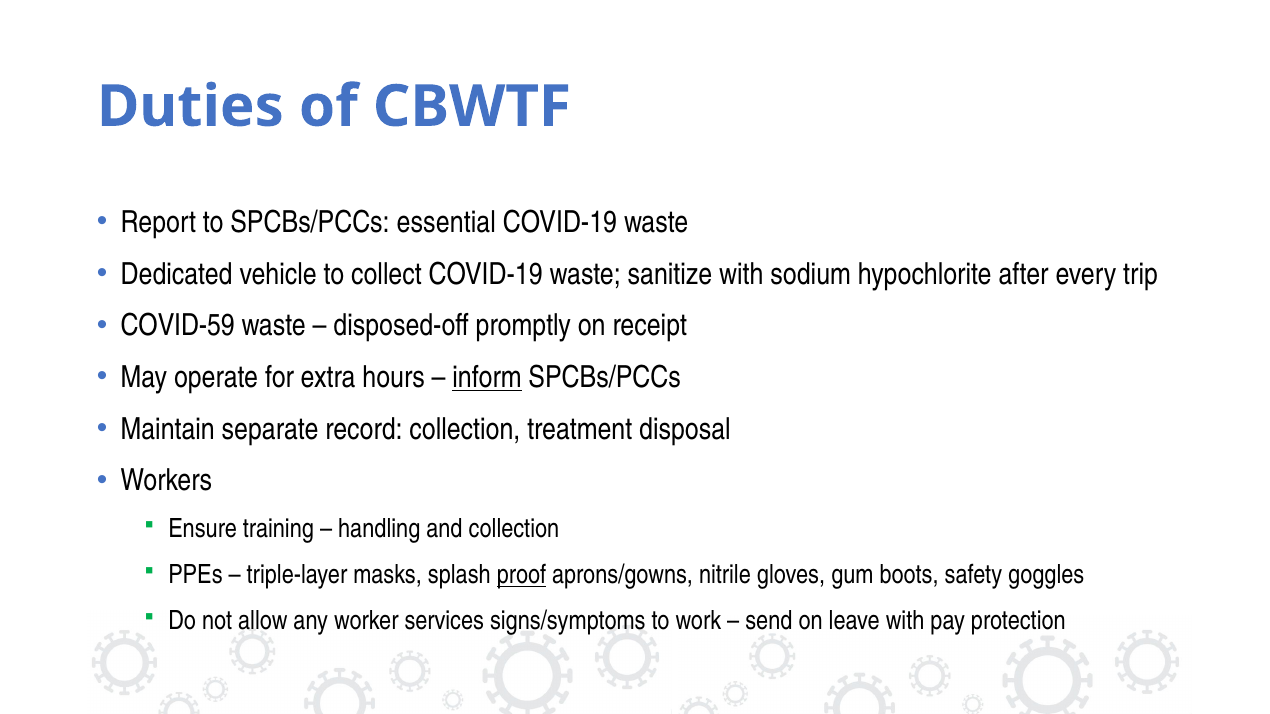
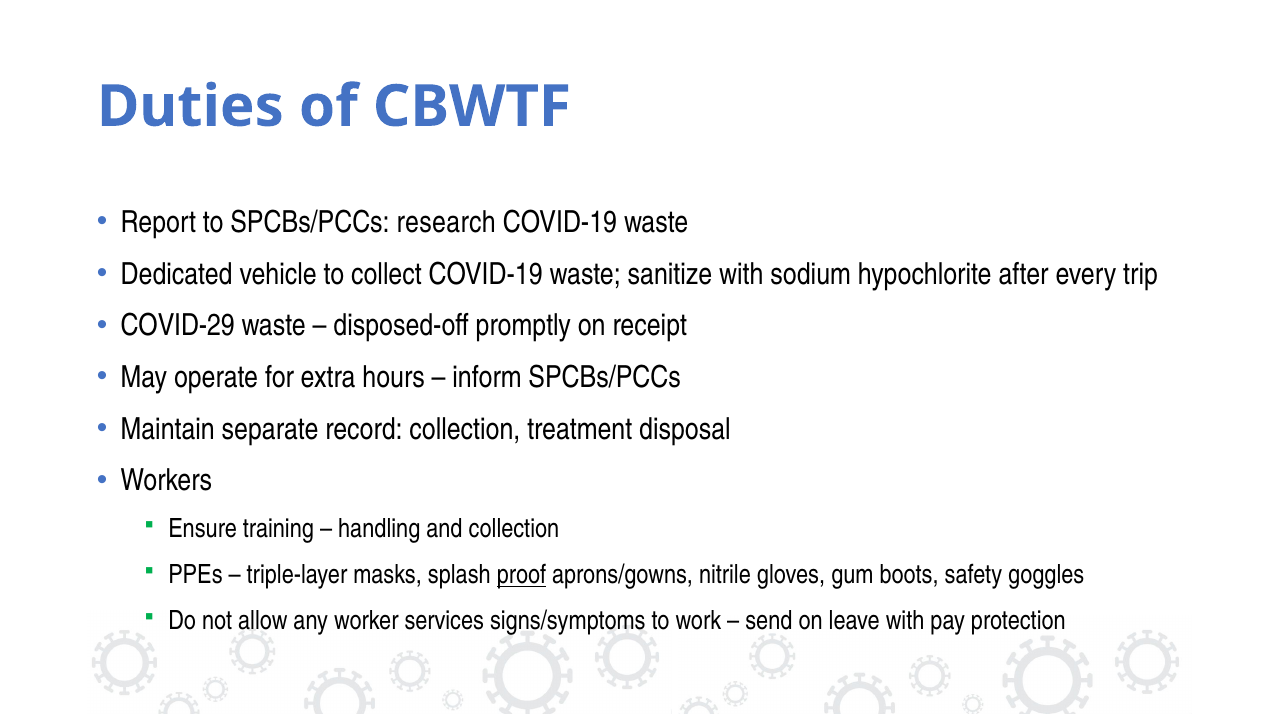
essential: essential -> research (446, 223)
COVID-59: COVID-59 -> COVID-29 (178, 326)
inform underline: present -> none (487, 378)
